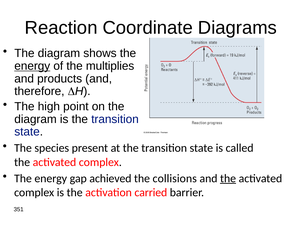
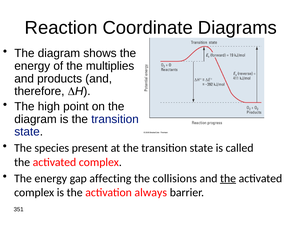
energy underline: present -> none (32, 66)
achieved: achieved -> affecting (110, 178)
carried: carried -> always (151, 192)
